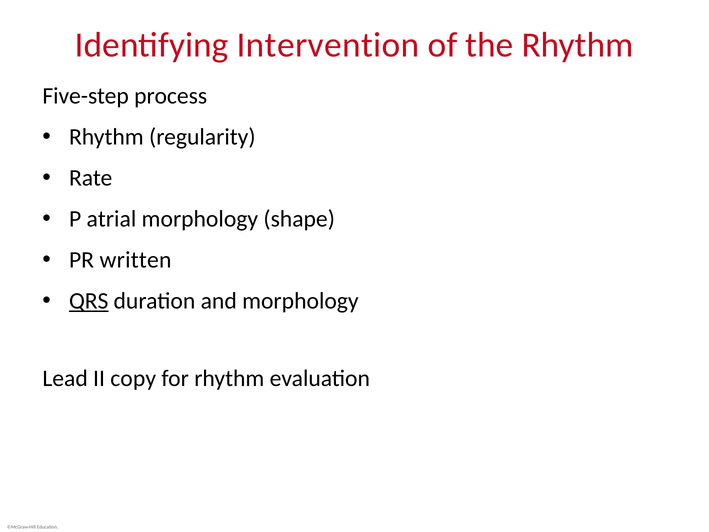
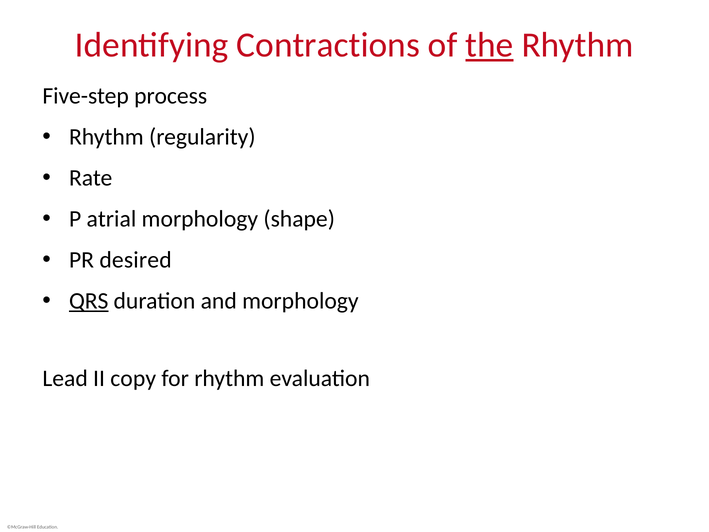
Intervention: Intervention -> Contractions (328, 45)
the underline: none -> present (489, 45)
written: written -> desired (136, 260)
